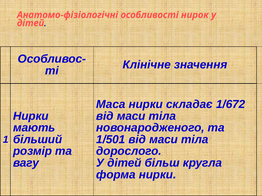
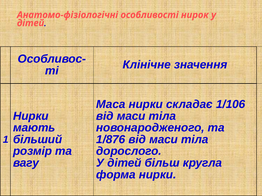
1/672: 1/672 -> 1/106 (231, 105)
1/501: 1/501 -> 1/876 (111, 140)
